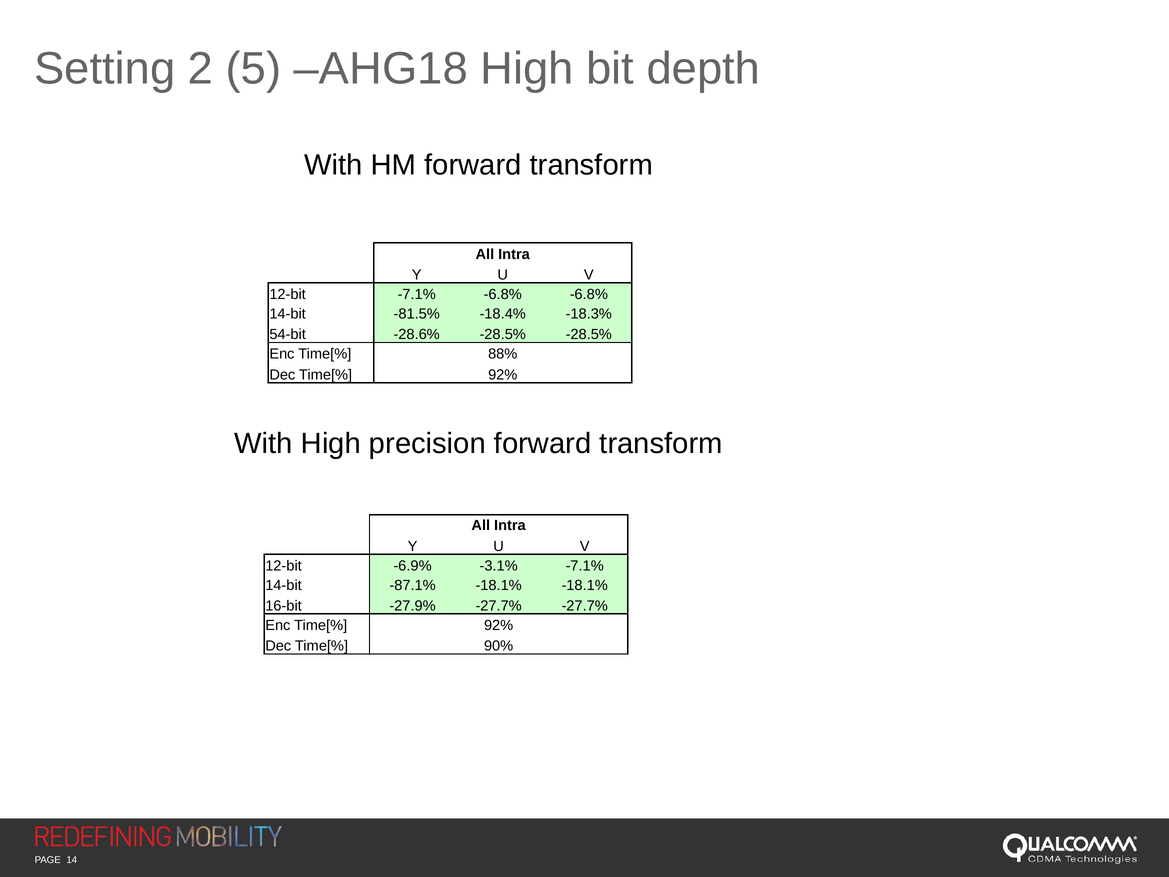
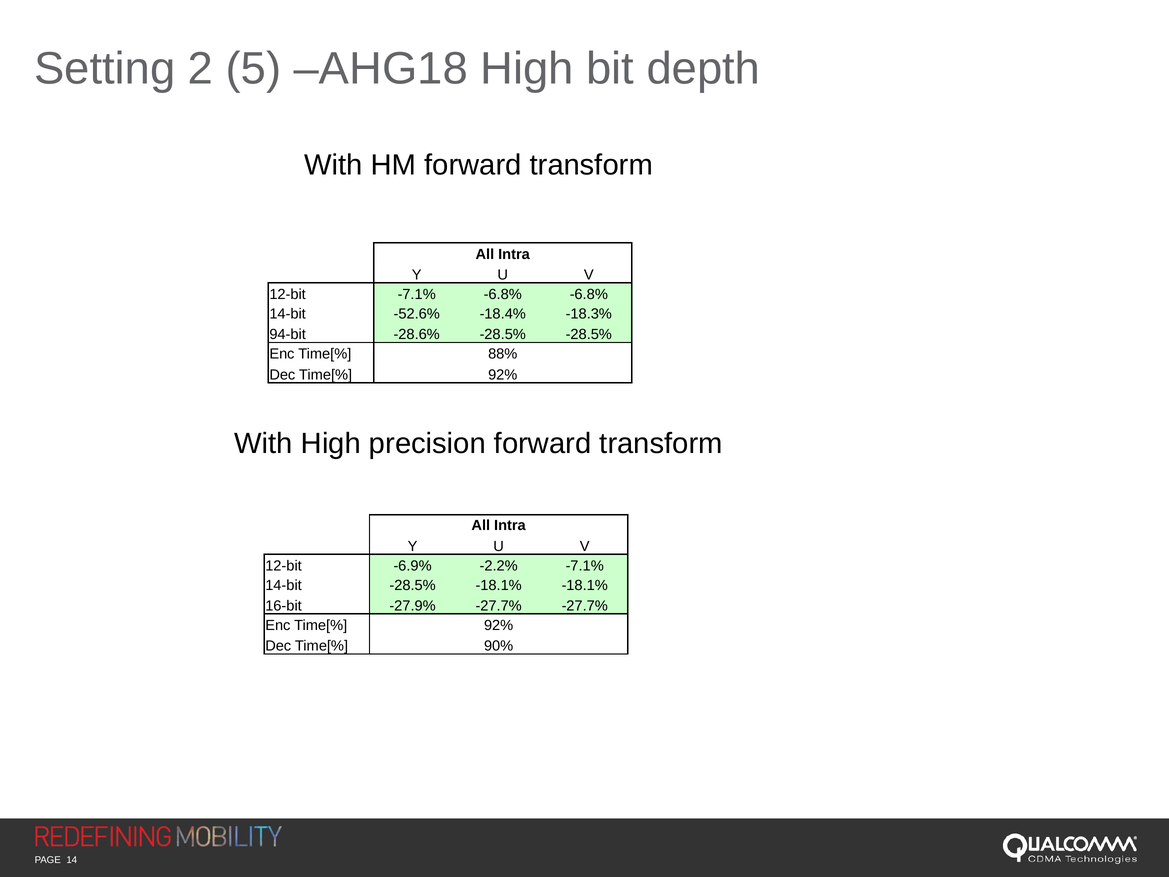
-81.5%: -81.5% -> -52.6% (417, 314)
54-bit: 54-bit -> 94-bit (288, 334)
-3.1%: -3.1% -> -2.2% (499, 566)
14-bit -87.1%: -87.1% -> -28.5% (413, 585)
